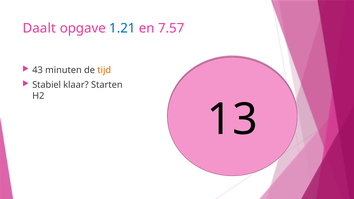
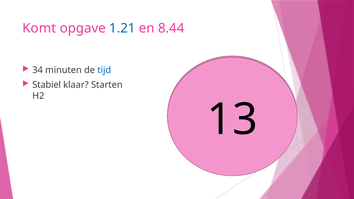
Daalt: Daalt -> Komt (39, 28)
7.57: 7.57 -> 8.44 (171, 28)
43: 43 -> 34 (38, 70)
tijd colour: orange -> blue (104, 70)
